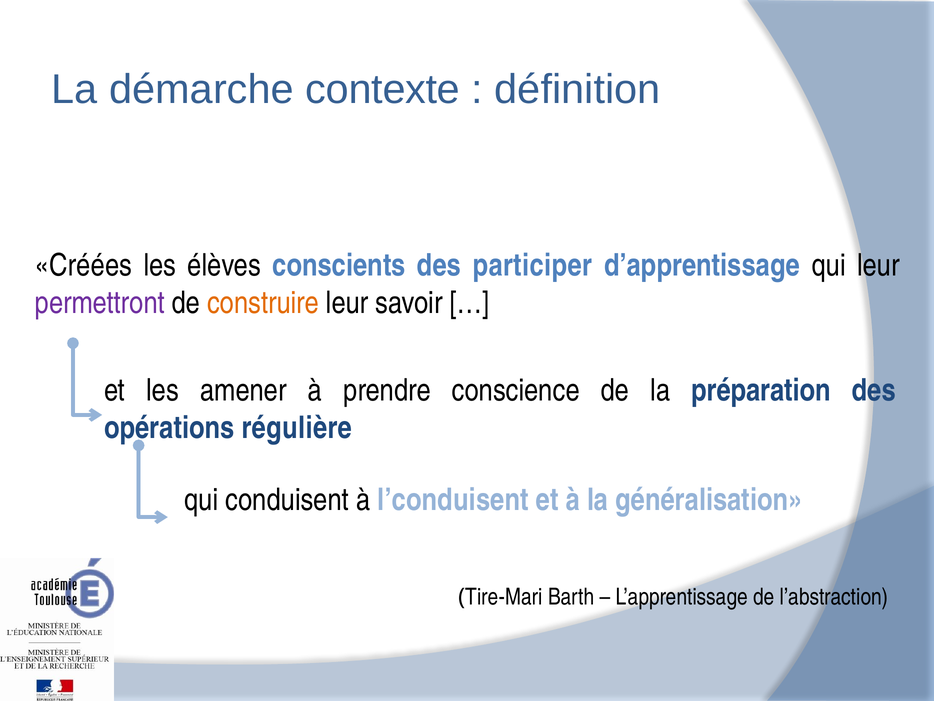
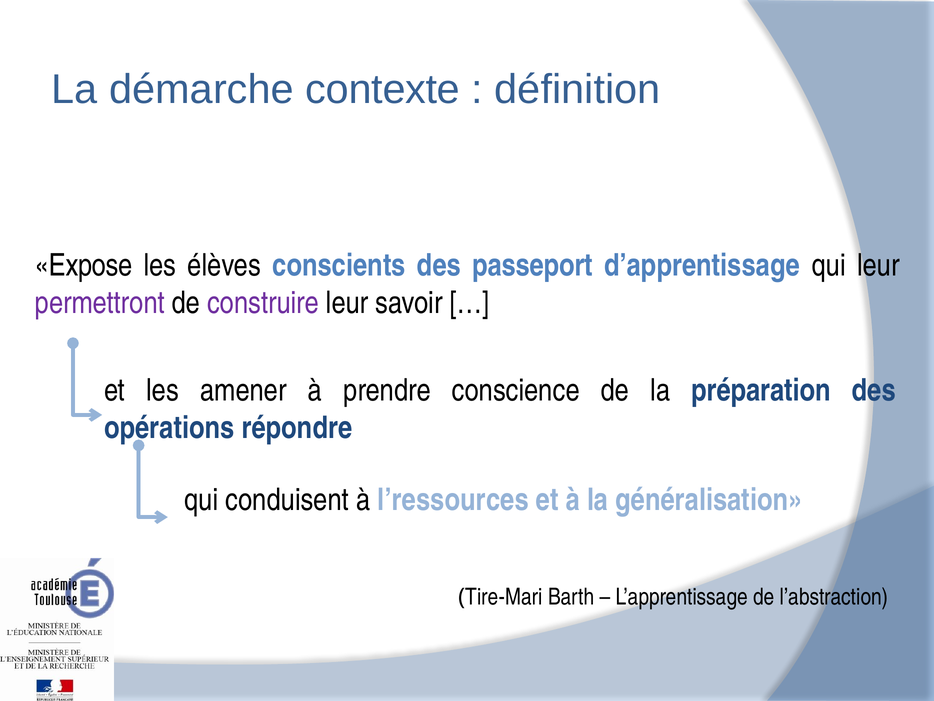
Créées: Créées -> Expose (84, 265)
participer: participer -> passeport (533, 265)
construire colour: orange -> purple (263, 303)
régulière: régulière -> répondre (297, 428)
l’conduisent: l’conduisent -> l’ressources (453, 500)
